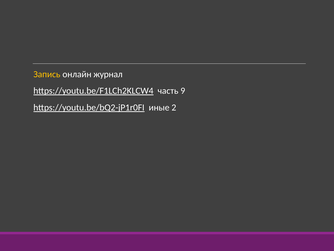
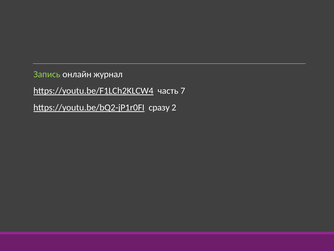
Запись colour: yellow -> light green (47, 74)
9: 9 -> 7 (183, 91)
иные: иные -> сразу (159, 107)
